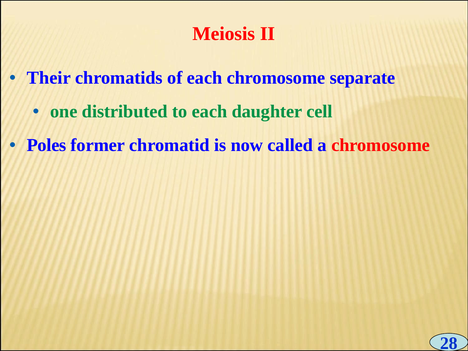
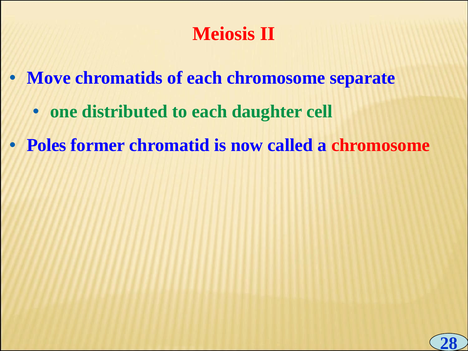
Their: Their -> Move (49, 78)
